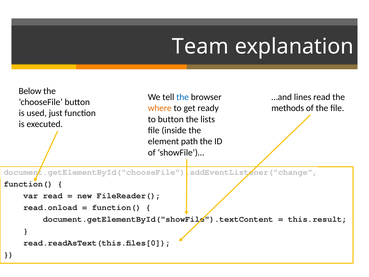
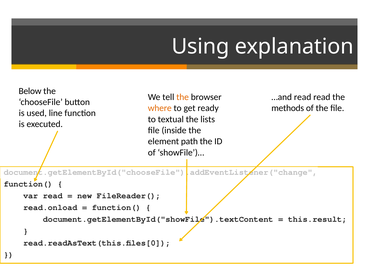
Team: Team -> Using (200, 46)
the colour: blue -> orange (183, 97)
…and lines: lines -> read (303, 97)
just: just -> line (56, 113)
to button: button -> textual (171, 119)
